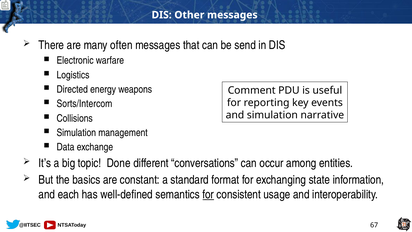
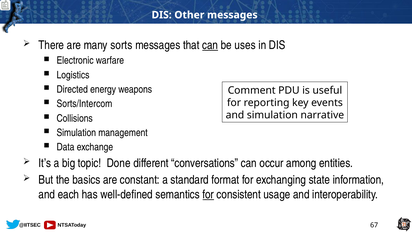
often: often -> sorts (121, 45)
can underline: none -> present (210, 45)
send: send -> uses (245, 45)
